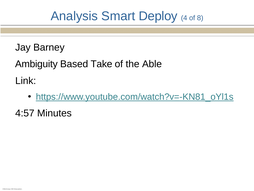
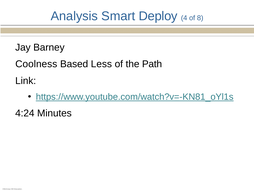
Ambiguity: Ambiguity -> Coolness (36, 64)
Take: Take -> Less (101, 64)
Able: Able -> Path (152, 64)
4:57: 4:57 -> 4:24 (25, 113)
